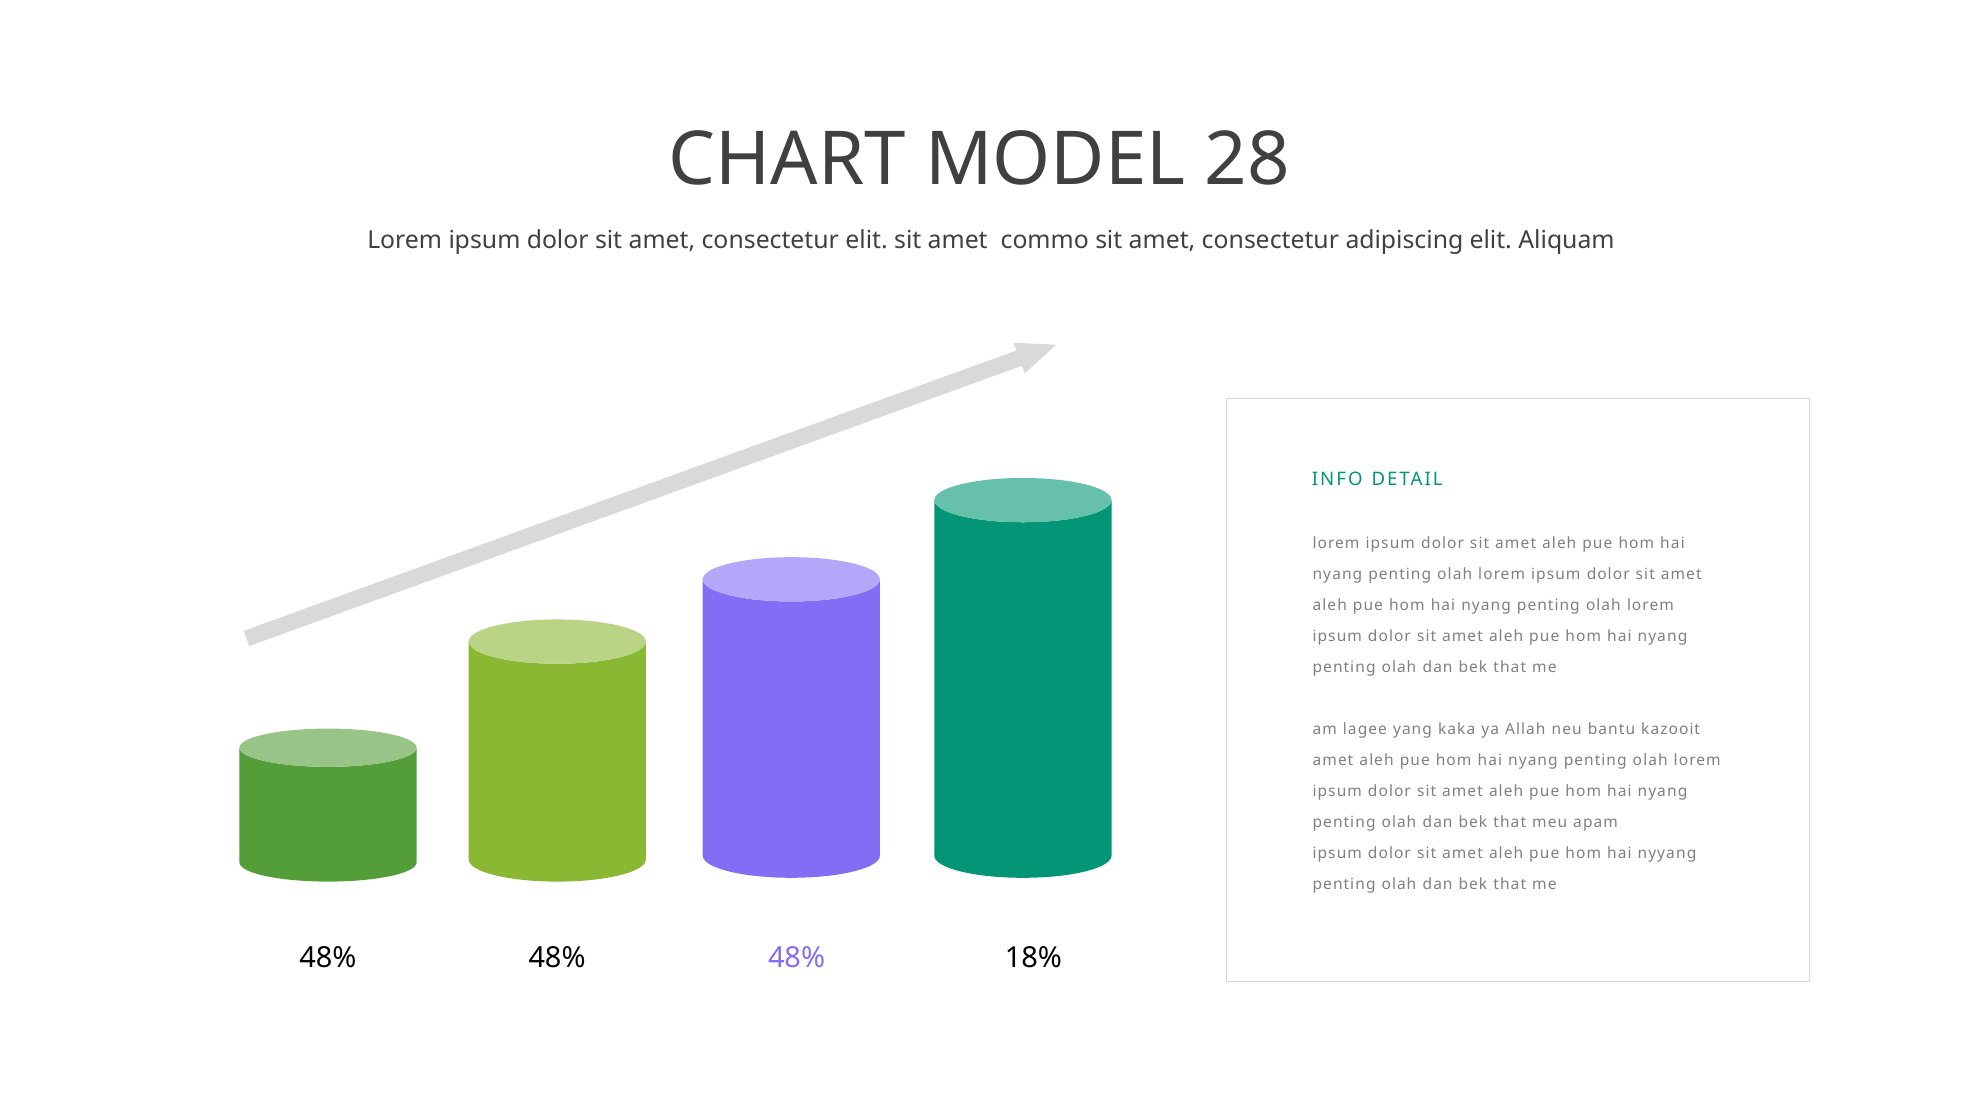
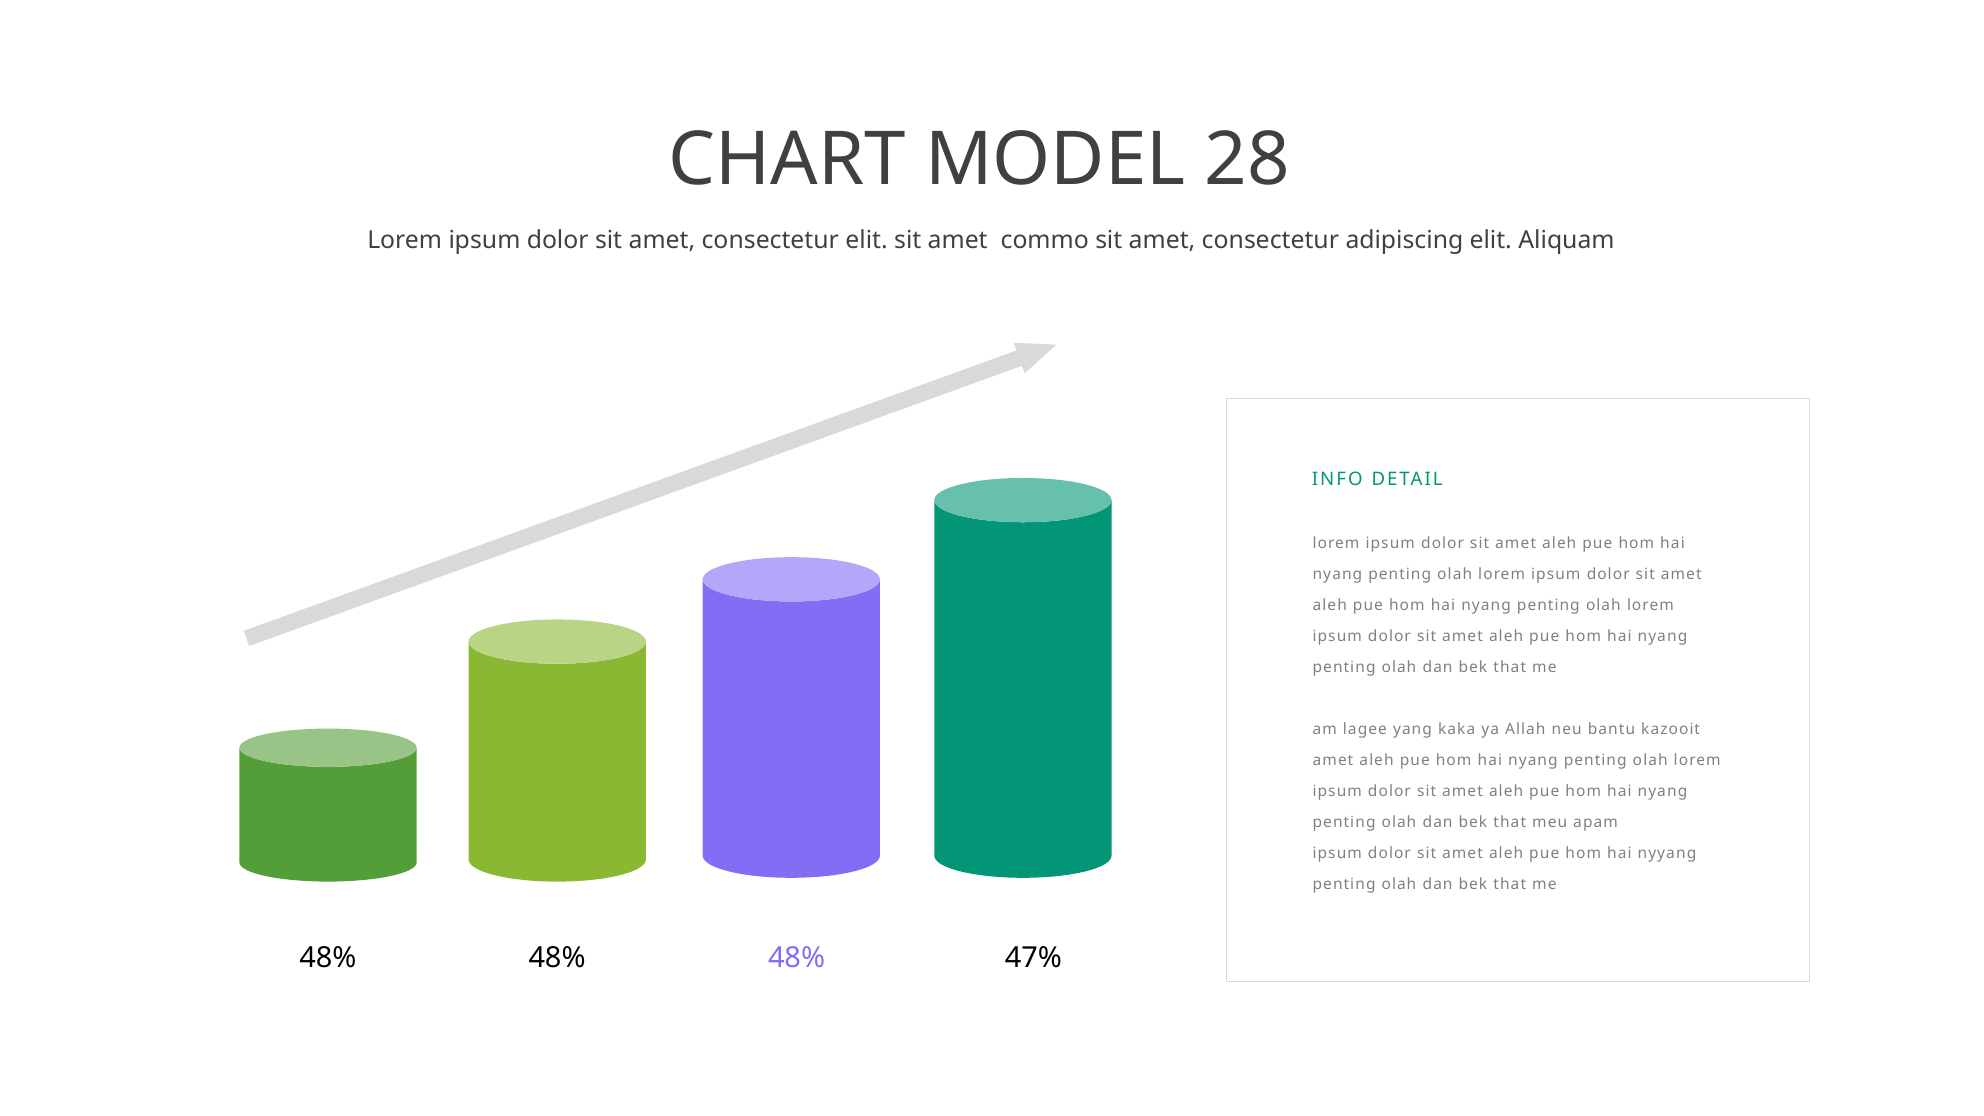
18%: 18% -> 47% (1033, 958)
